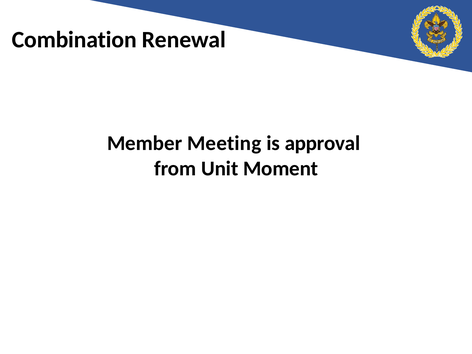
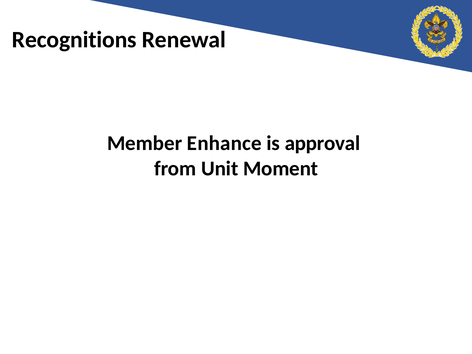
Combination: Combination -> Recognitions (74, 40)
Meeting: Meeting -> Enhance (224, 143)
